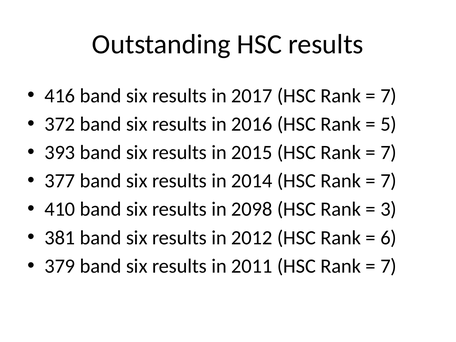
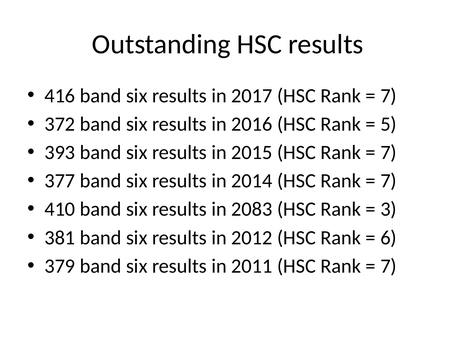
2098: 2098 -> 2083 (252, 209)
